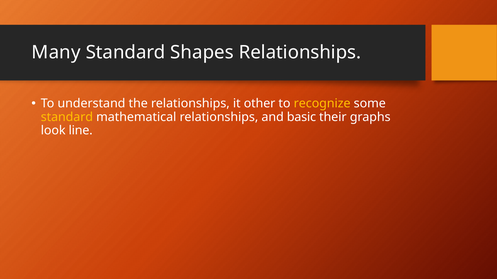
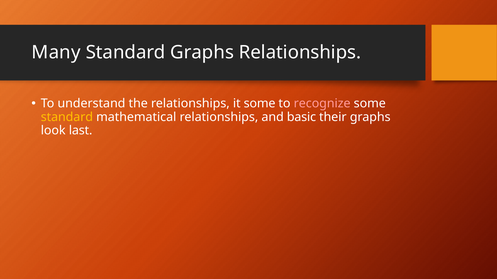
Standard Shapes: Shapes -> Graphs (202, 53)
it other: other -> some (260, 104)
recognize colour: yellow -> pink (322, 104)
line: line -> last (81, 131)
